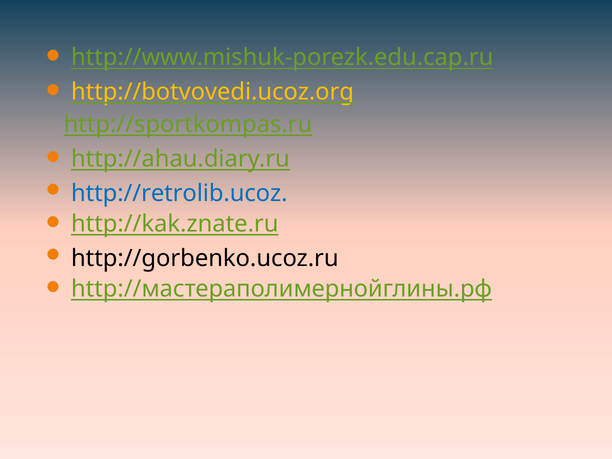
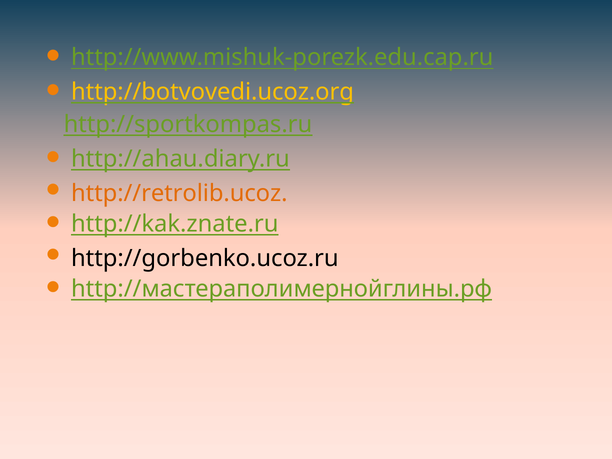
http://retrolib.ucoz colour: blue -> orange (179, 193)
